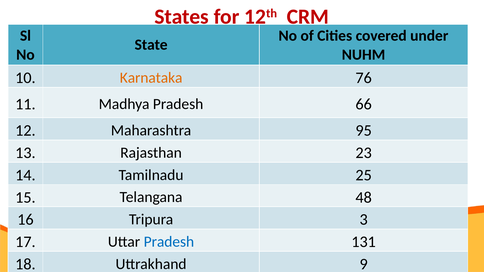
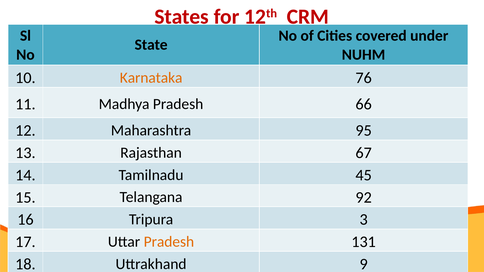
23: 23 -> 67 (364, 153)
25: 25 -> 45 (364, 175)
48: 48 -> 92 (364, 198)
Pradesh colour: blue -> orange (169, 242)
